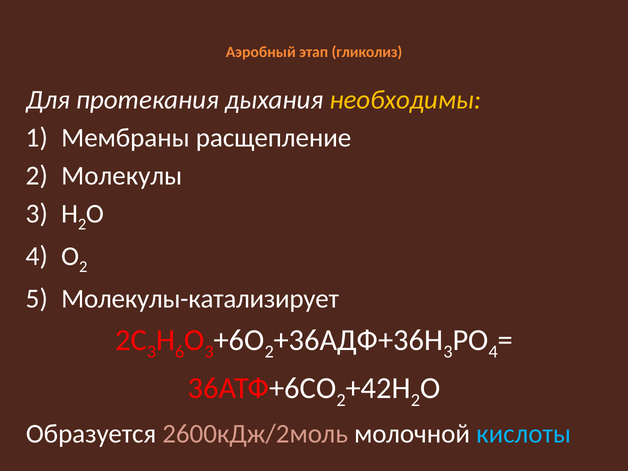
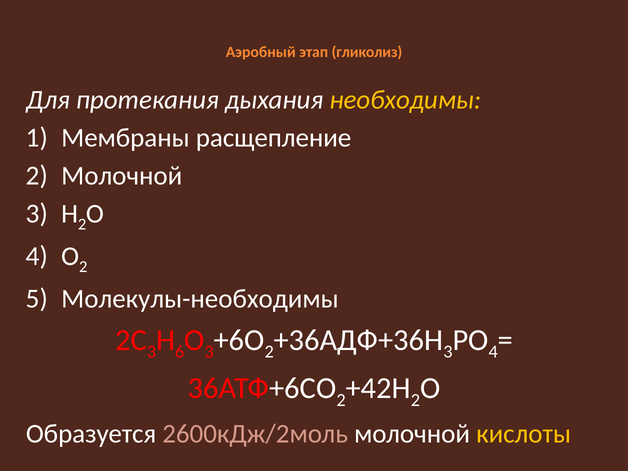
Молекулы: Молекулы -> Молочной (122, 176)
Молекулы-катализирует: Молекулы-катализирует -> Молекулы-необходимы (200, 299)
кислоты colour: light blue -> yellow (524, 434)
